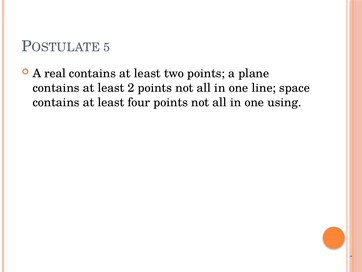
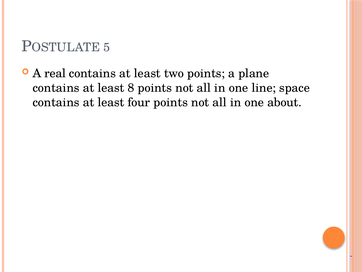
2: 2 -> 8 (131, 88)
using: using -> about (285, 102)
